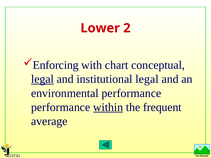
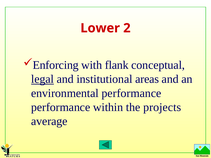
chart: chart -> flank (117, 65)
institutional legal: legal -> areas (147, 79)
within underline: present -> none (108, 107)
frequent: frequent -> projects (162, 107)
